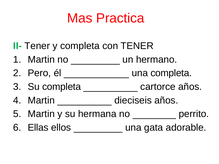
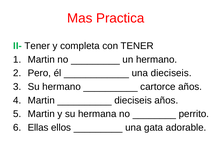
una completa: completa -> dieciseis (171, 73)
Su completa: completa -> hermano (62, 87)
